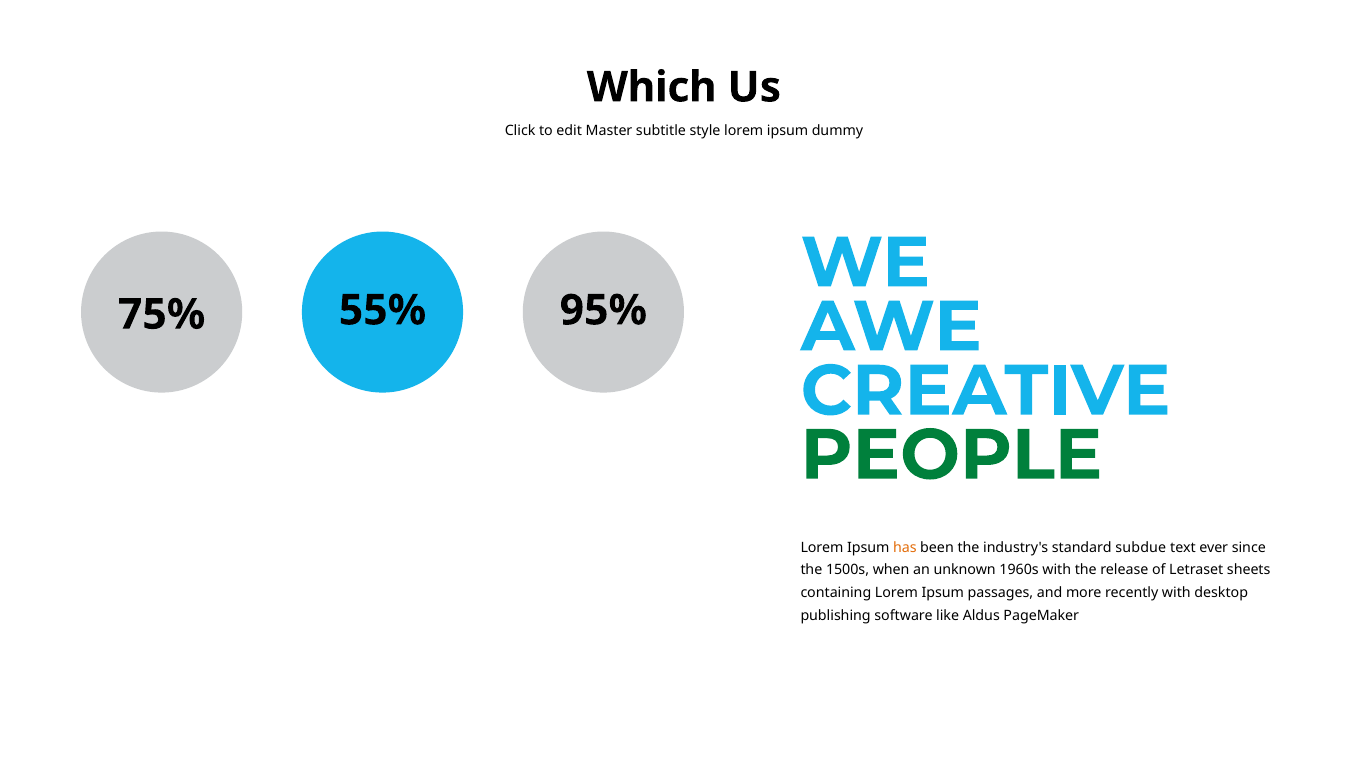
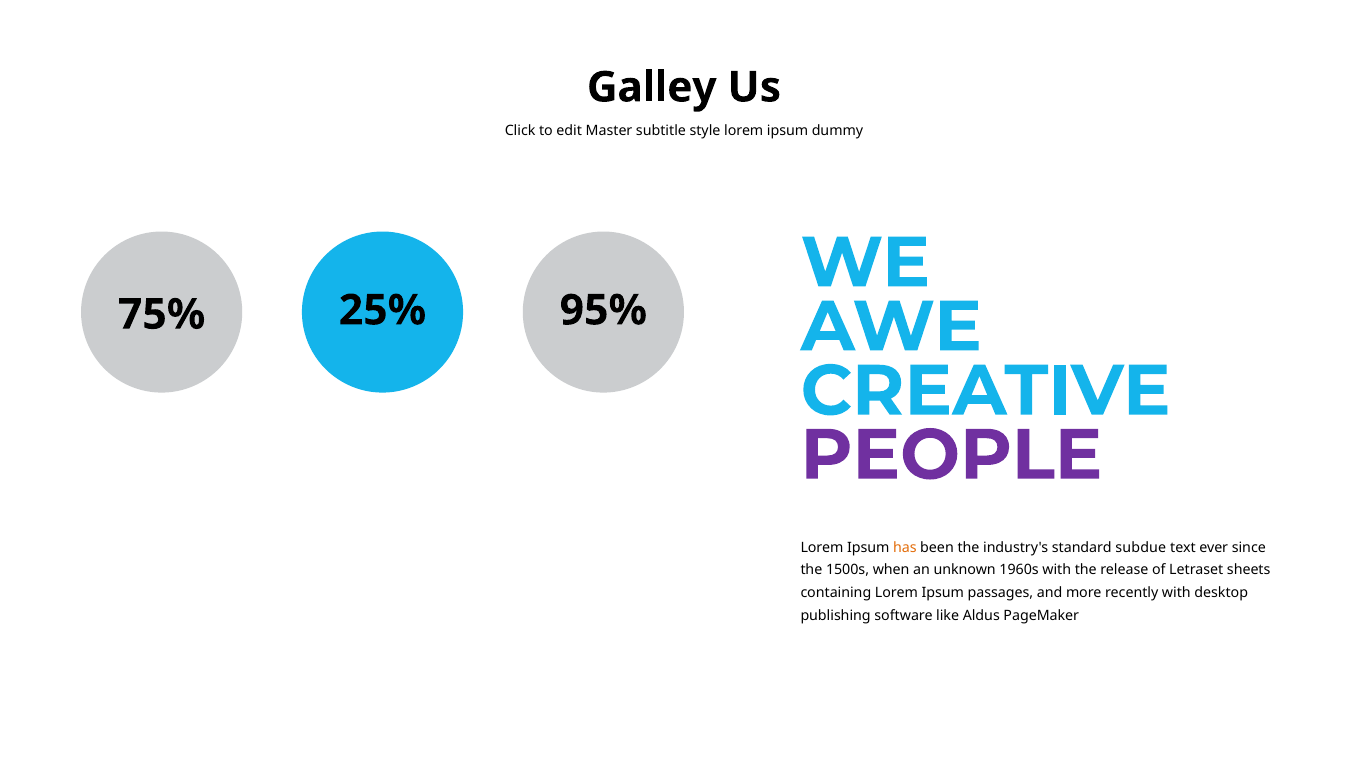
Which: Which -> Galley (652, 87)
55%: 55% -> 25% (382, 311)
PEOPLE colour: green -> purple (951, 455)
